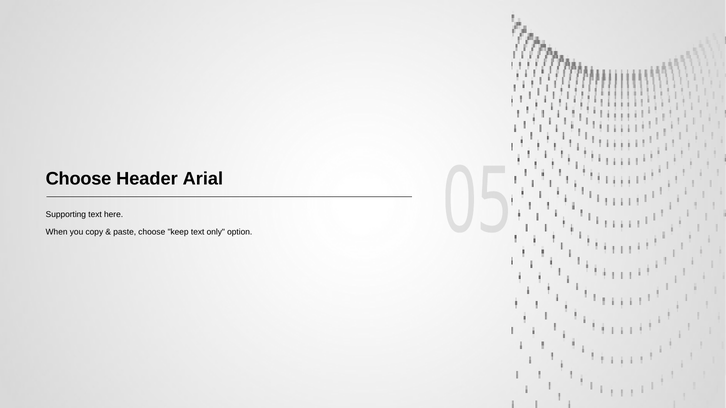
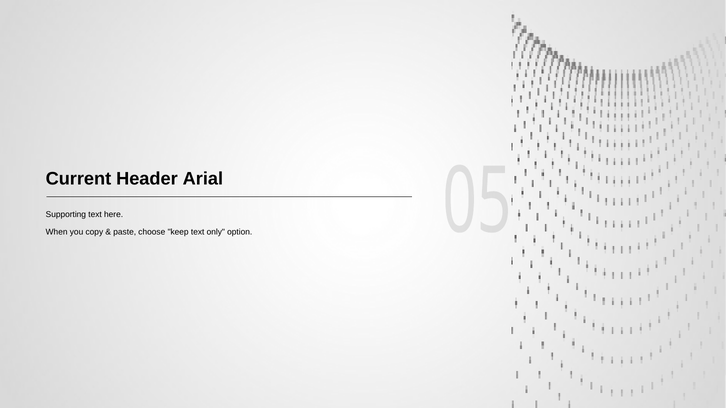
Choose: Choose -> Current (78, 179)
